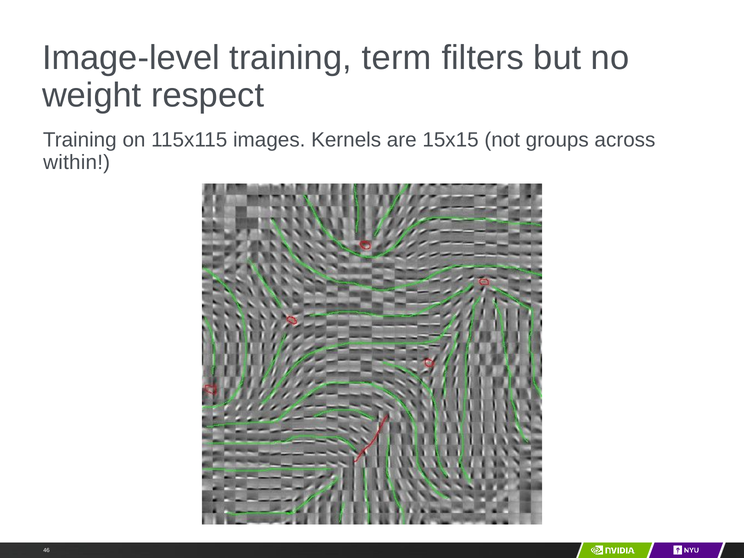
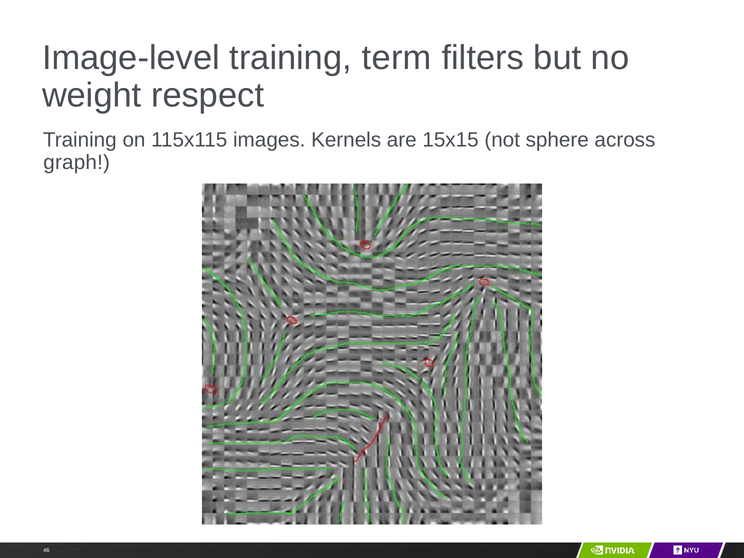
groups: groups -> sphere (557, 140)
within: within -> graph (77, 162)
